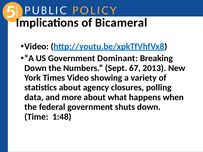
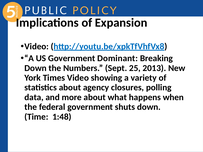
Bicameral: Bicameral -> Expansion (121, 23)
67: 67 -> 25 (135, 68)
